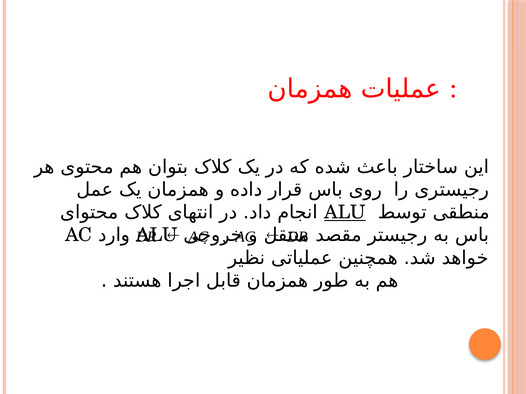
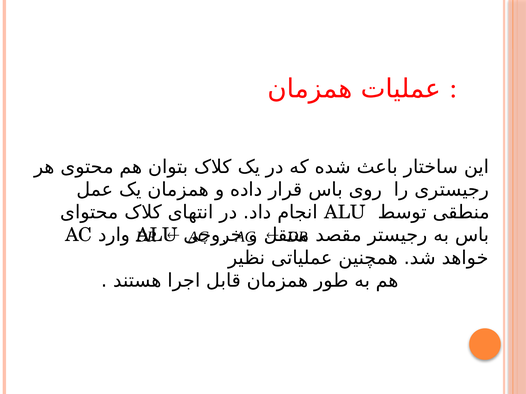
ALU underline: present -> none (345, 213)
